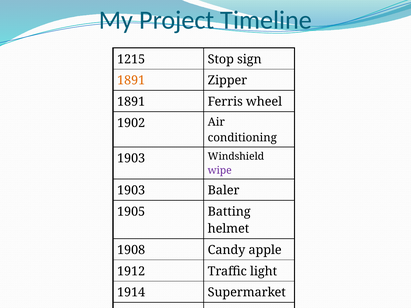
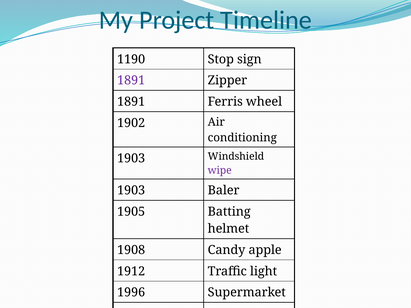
1215: 1215 -> 1190 (131, 59)
1891 colour: orange -> purple (131, 81)
1914: 1914 -> 1996 (131, 293)
